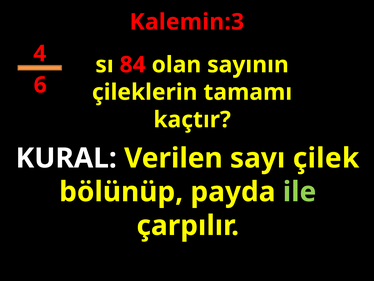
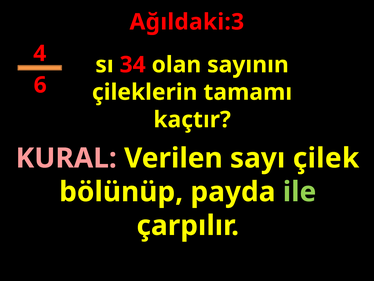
Kalemin:3: Kalemin:3 -> Ağıldaki:3 (187, 22)
84: 84 -> 34 (133, 65)
KURAL colour: white -> pink (66, 158)
